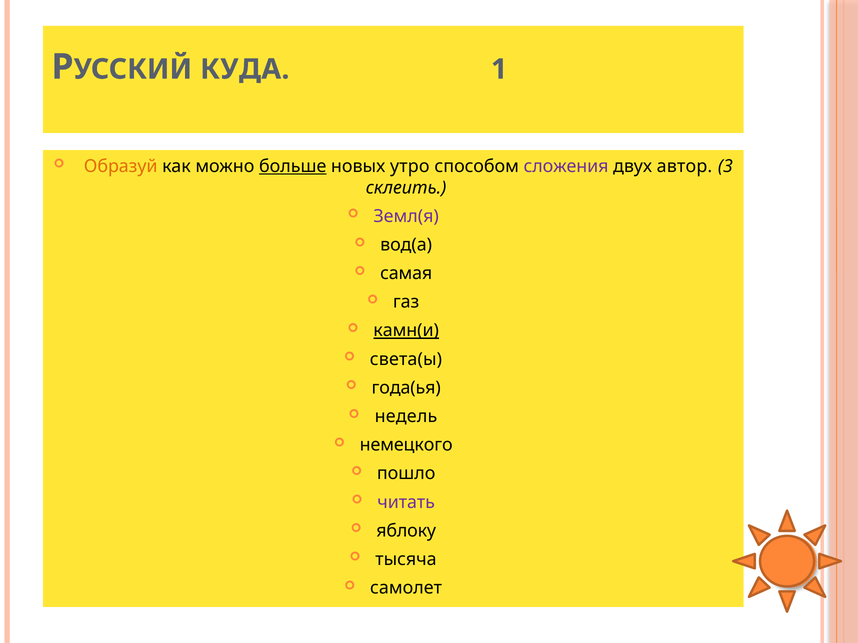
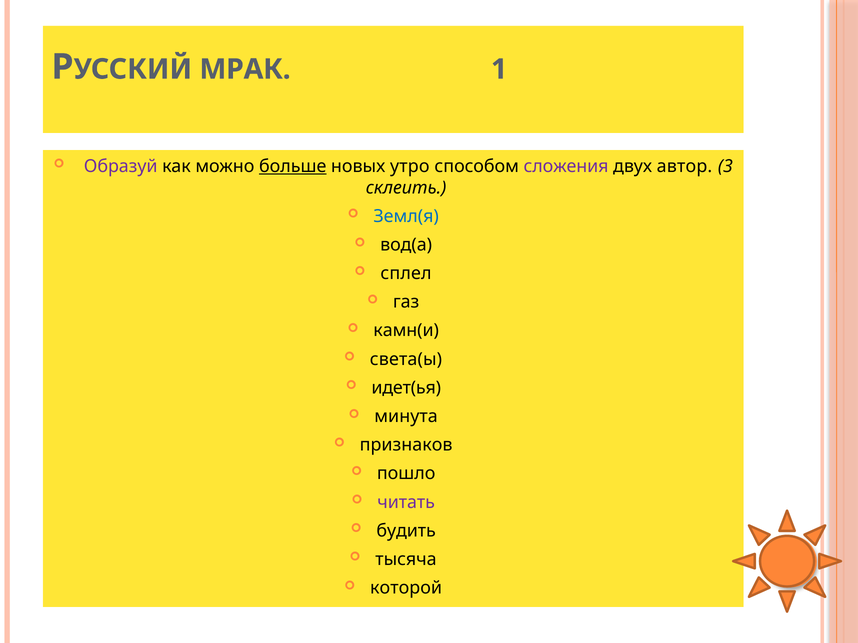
КУДА: КУДА -> МРАК (245, 69)
Образуй colour: orange -> purple (121, 166)
Земл(я colour: purple -> blue (406, 216)
самая: самая -> сплел (406, 274)
камн(и underline: present -> none (406, 331)
года(ья: года(ья -> идет(ья (406, 388)
недель: недель -> минута (406, 417)
немецкого: немецкого -> признаков (406, 445)
яблоку: яблоку -> будить (406, 531)
самолет: самолет -> которой (406, 588)
